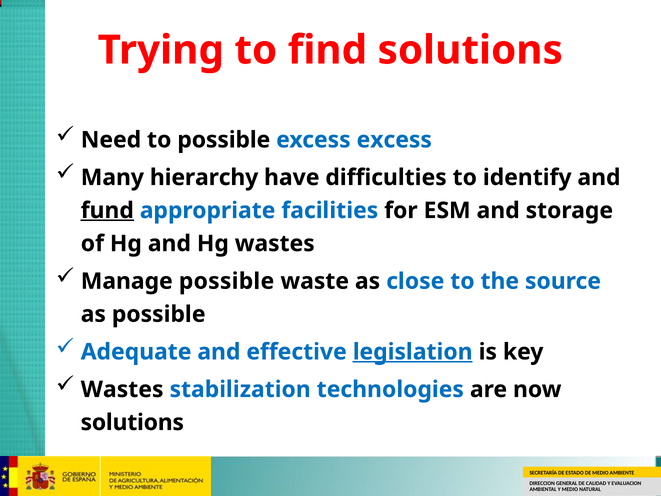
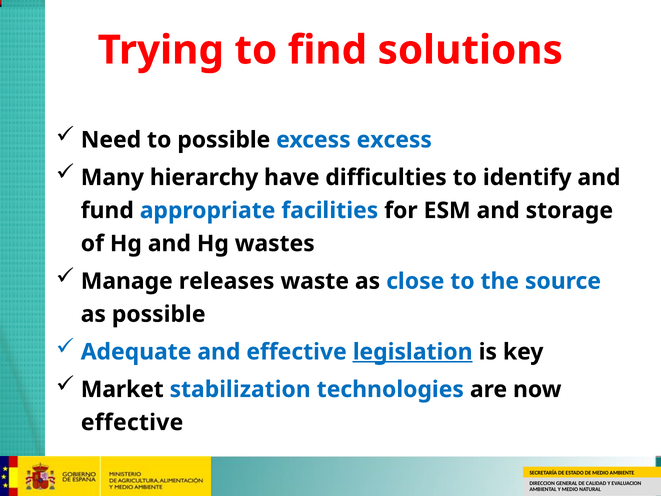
fund underline: present -> none (107, 210)
Manage possible: possible -> releases (227, 281)
Wastes: Wastes -> Market (122, 389)
solutions: solutions -> effective (132, 422)
